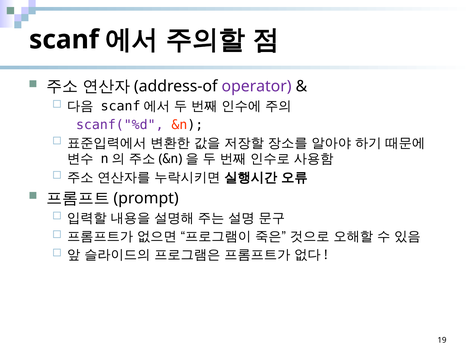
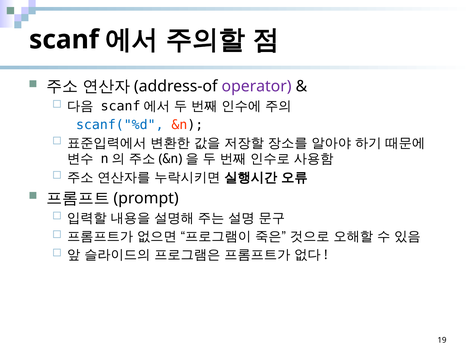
scanf("%d colour: purple -> blue (120, 125)
